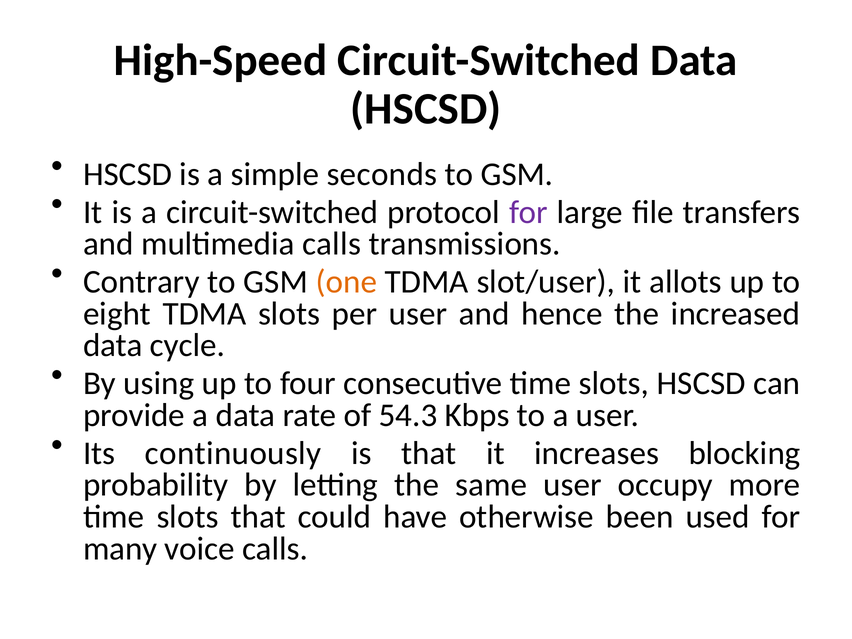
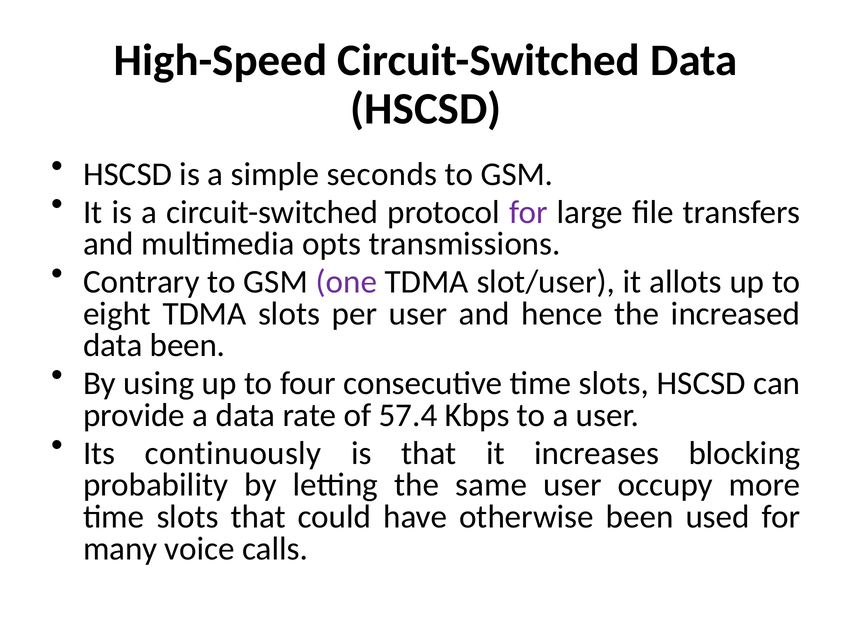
multimedia calls: calls -> opts (332, 244)
one colour: orange -> purple (346, 282)
data cycle: cycle -> been (188, 345)
54.3: 54.3 -> 57.4 (408, 415)
